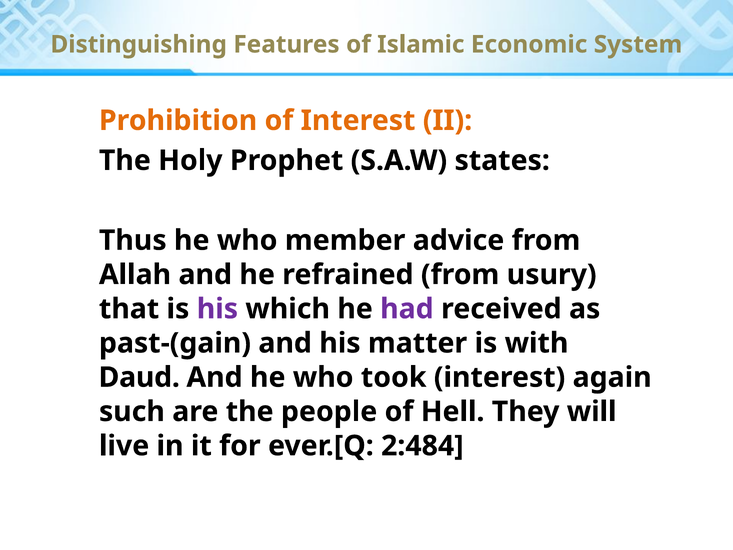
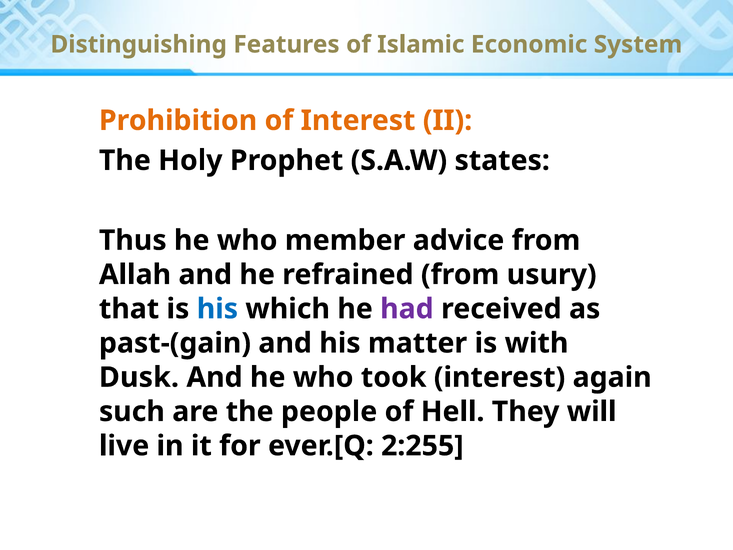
his colour: purple -> blue (217, 309)
Daud: Daud -> Dusk (139, 377)
2:484: 2:484 -> 2:255 (422, 446)
